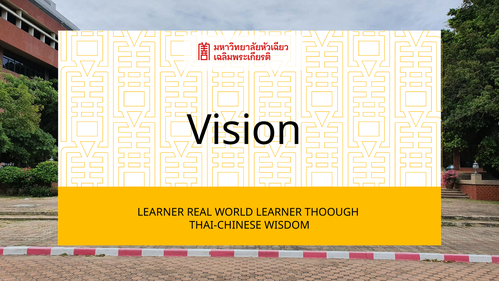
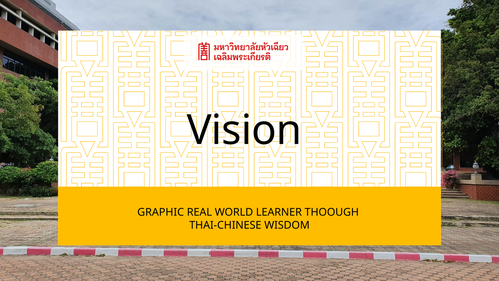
LEARNER: LEARNER -> GRAPHIC (161, 212)
